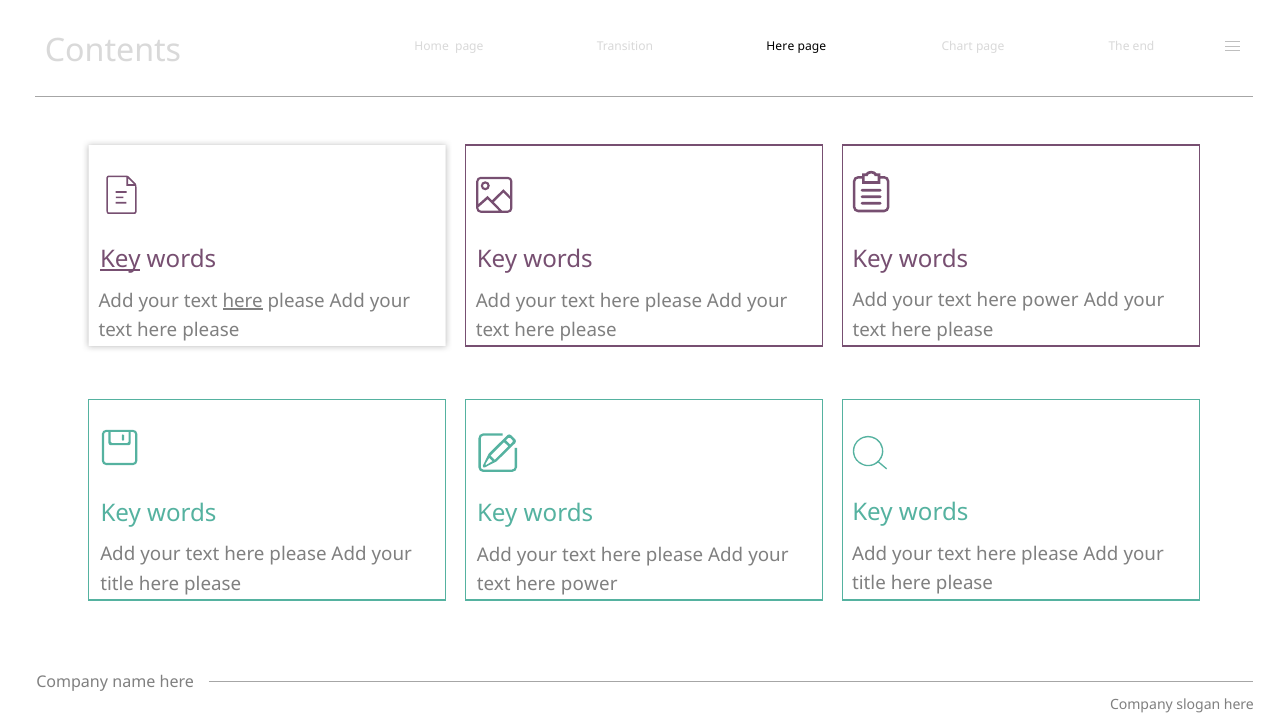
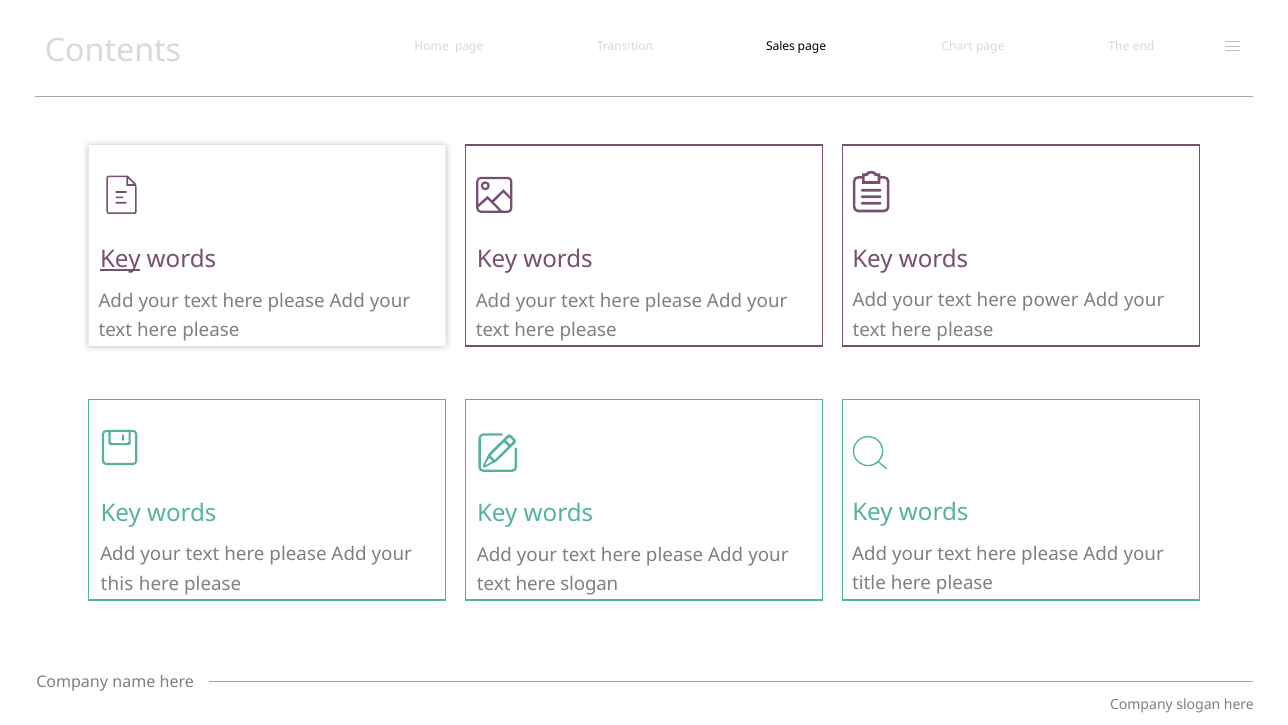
Transition Here: Here -> Sales (780, 47)
here underline: present -> none (243, 301)
title: title -> this (117, 584)
power: power -> slogan (589, 584)
